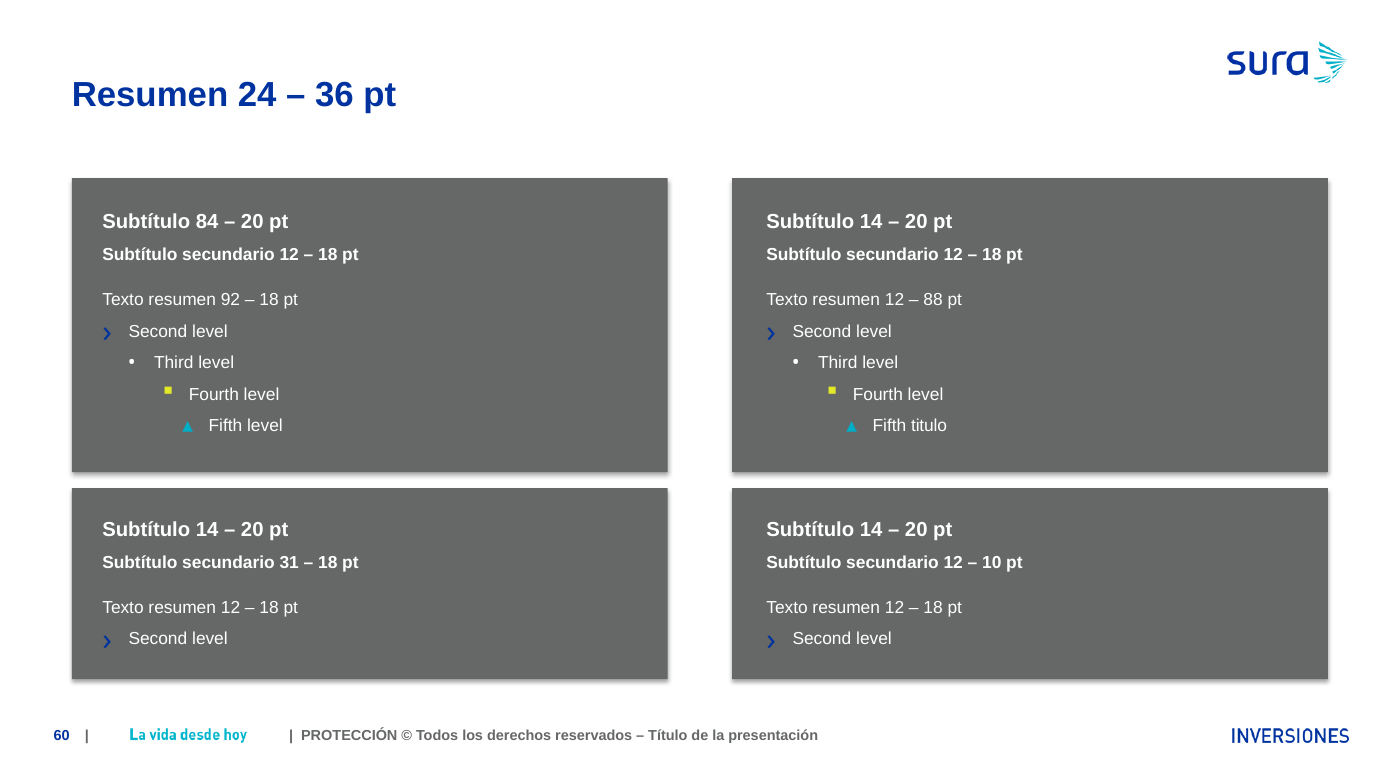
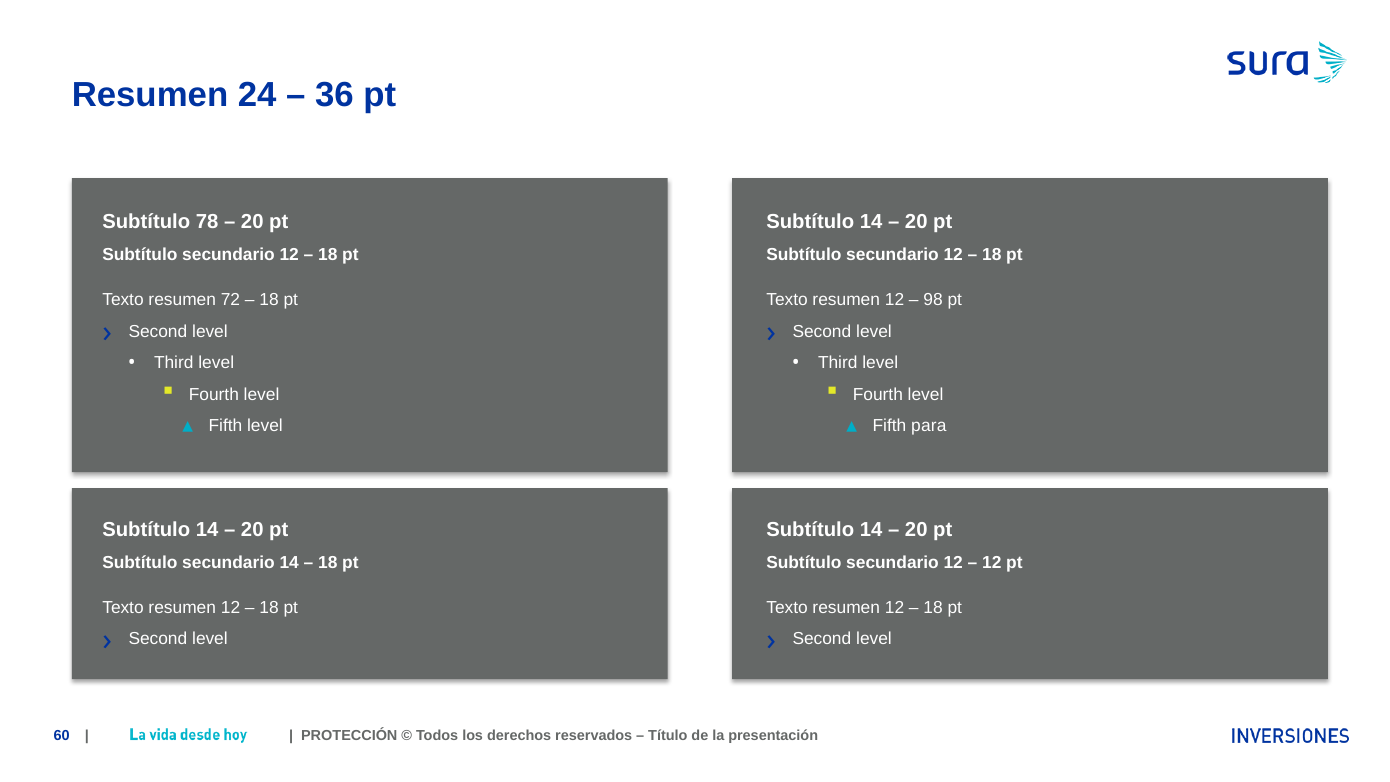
84: 84 -> 78 (207, 222)
92: 92 -> 72 (230, 300)
88: 88 -> 98 (933, 300)
titulo: titulo -> para (929, 426)
secundario 31: 31 -> 14 (289, 563)
10: 10 -> 12 (992, 563)
